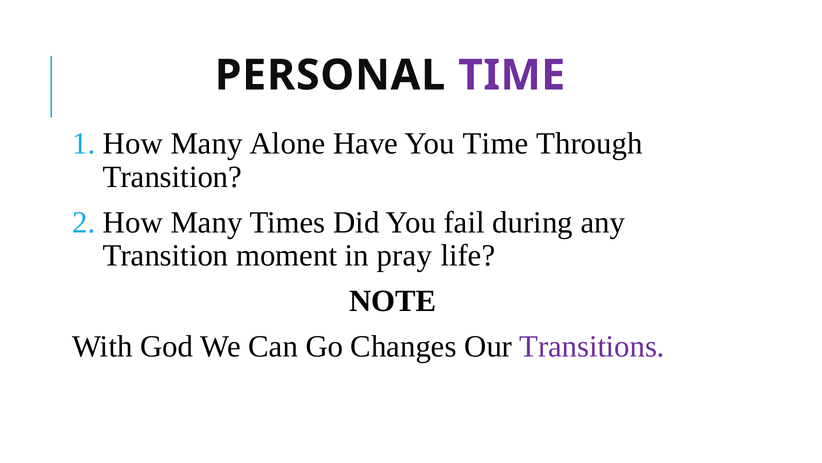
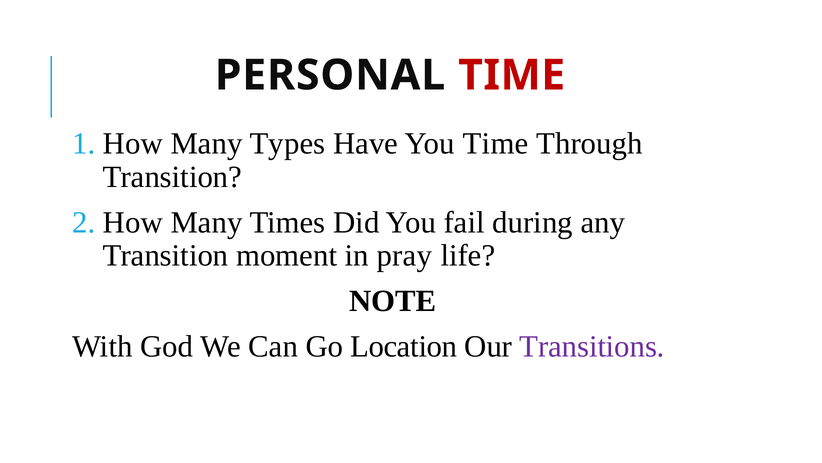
TIME colour: purple -> red (512, 75)
Alone: Alone -> Types (287, 144)
Changes: Changes -> Location (404, 346)
